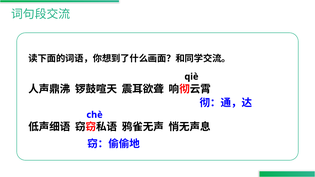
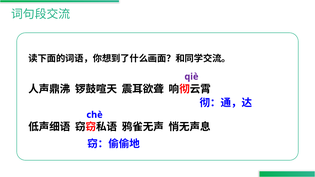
qiè colour: black -> purple (191, 77)
